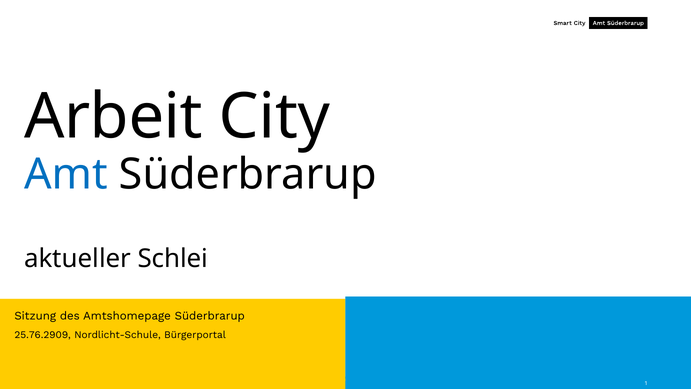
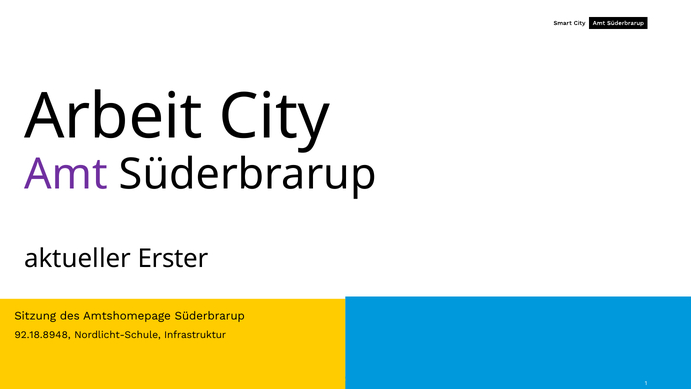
Amt colour: blue -> purple (66, 174)
Schlei: Schlei -> Erster (173, 258)
25.76.2909: 25.76.2909 -> 92.18.8948 (43, 335)
Bürgerportal: Bürgerportal -> Infrastruktur (195, 335)
